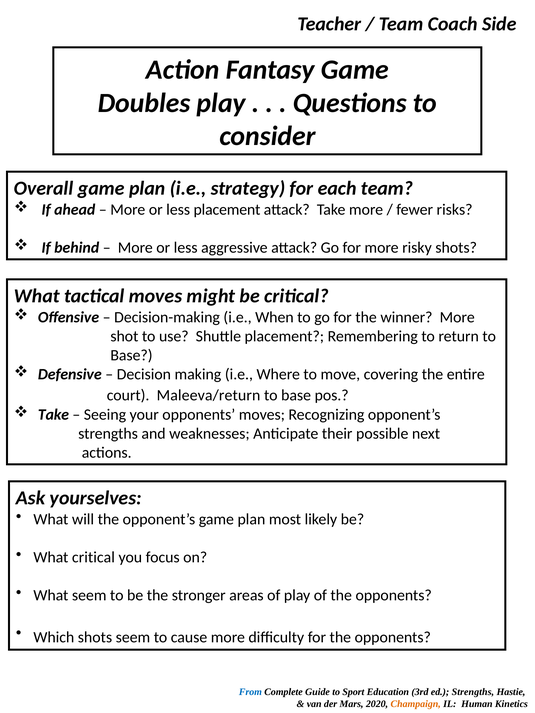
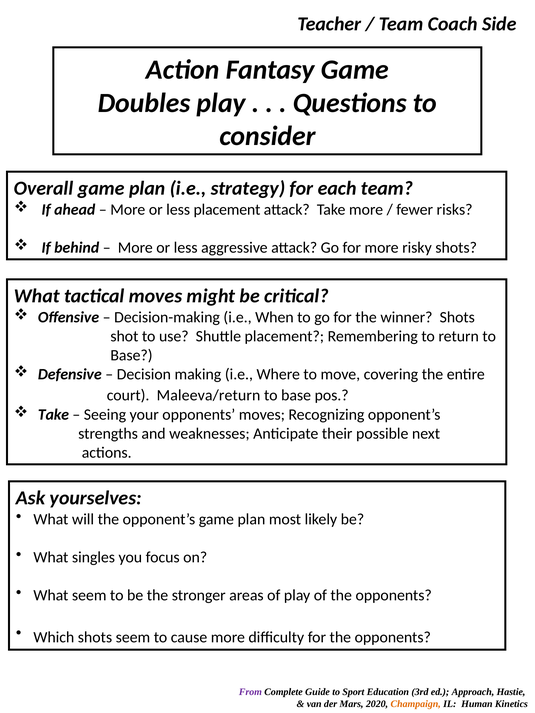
winner More: More -> Shots (457, 317)
What critical: critical -> singles (93, 557)
From colour: blue -> purple (250, 692)
ed Strengths: Strengths -> Approach (473, 692)
